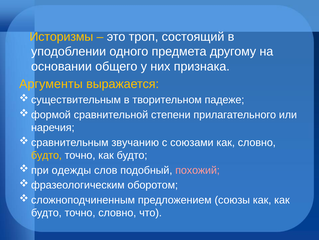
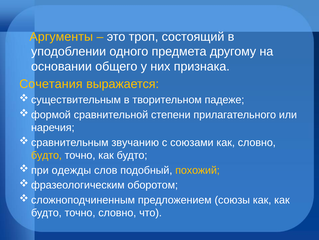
Историзмы: Историзмы -> Аргументы (61, 37)
Аргументы: Аргументы -> Сочетания (51, 84)
похожий colour: pink -> yellow (198, 170)
